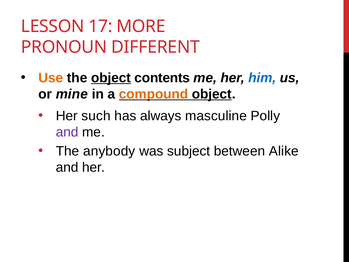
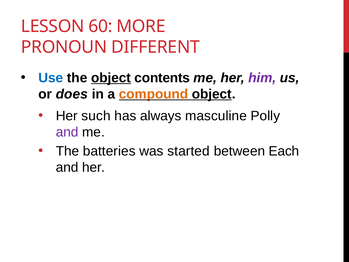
17: 17 -> 60 (100, 26)
Use colour: orange -> blue (51, 78)
him colour: blue -> purple (262, 78)
mine: mine -> does (72, 94)
anybody: anybody -> batteries (109, 151)
subject: subject -> started (189, 151)
Alike: Alike -> Each (284, 151)
